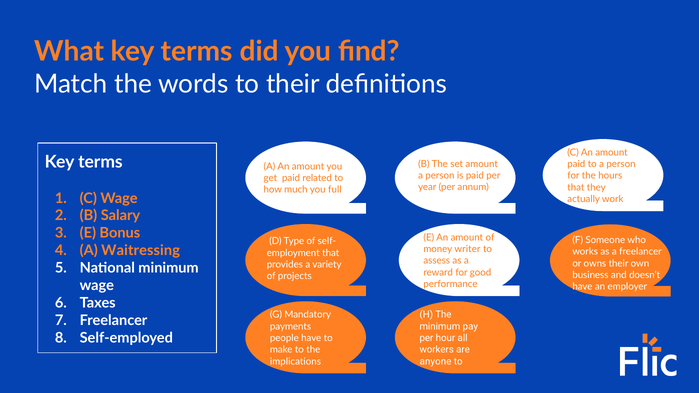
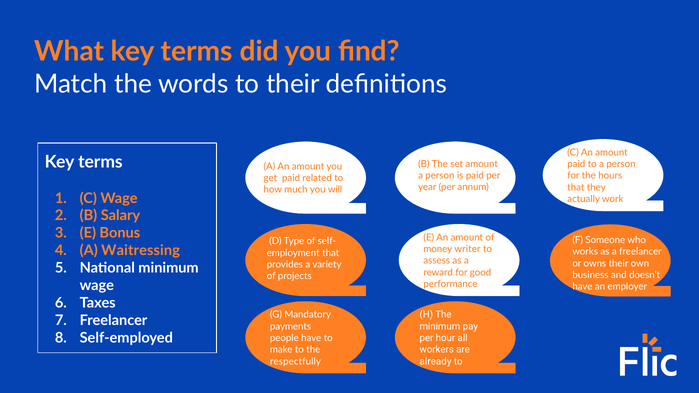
full: full -> will (335, 190)
anyone: anyone -> already (436, 361)
implications: implications -> respectfully (295, 361)
